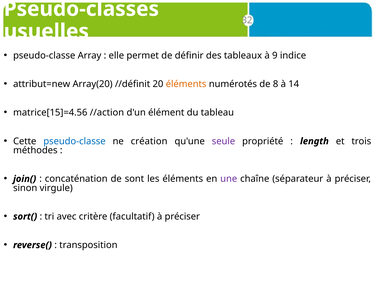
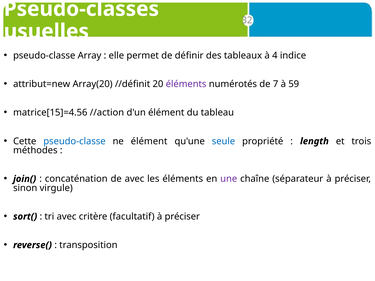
9: 9 -> 4 (275, 56)
éléments colour: orange -> purple (186, 84)
8: 8 -> 7 (276, 84)
14: 14 -> 59 (294, 84)
ne création: création -> élément (149, 141)
seule colour: purple -> blue (223, 141)
de sont: sont -> avec (134, 179)
